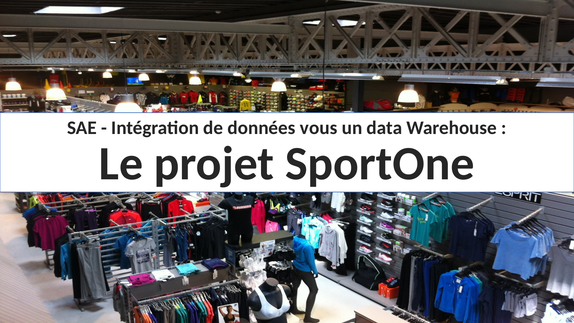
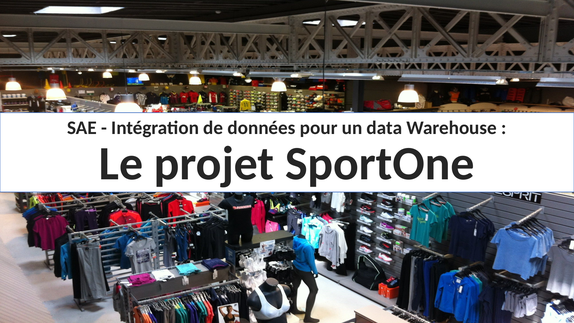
vous: vous -> pour (319, 128)
